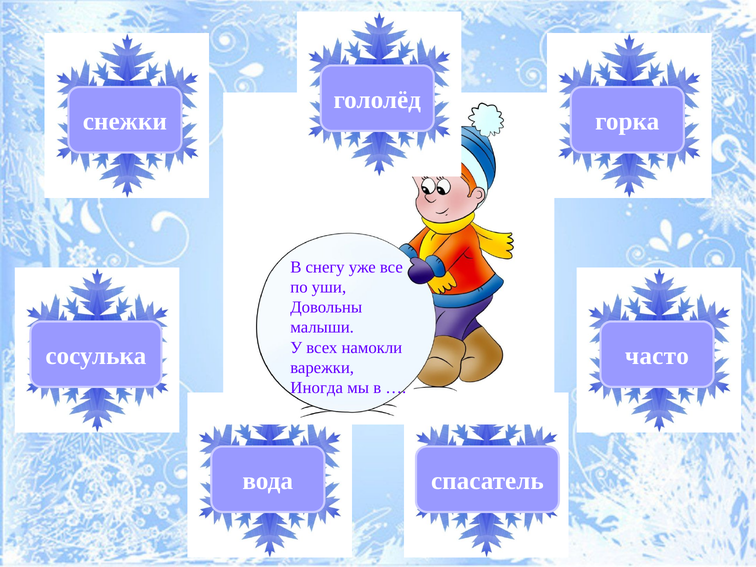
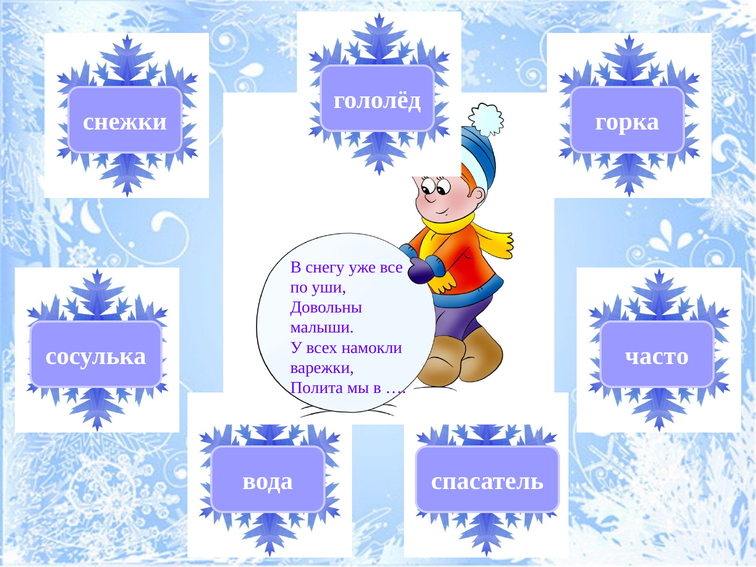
Иногда: Иногда -> Полита (317, 388)
